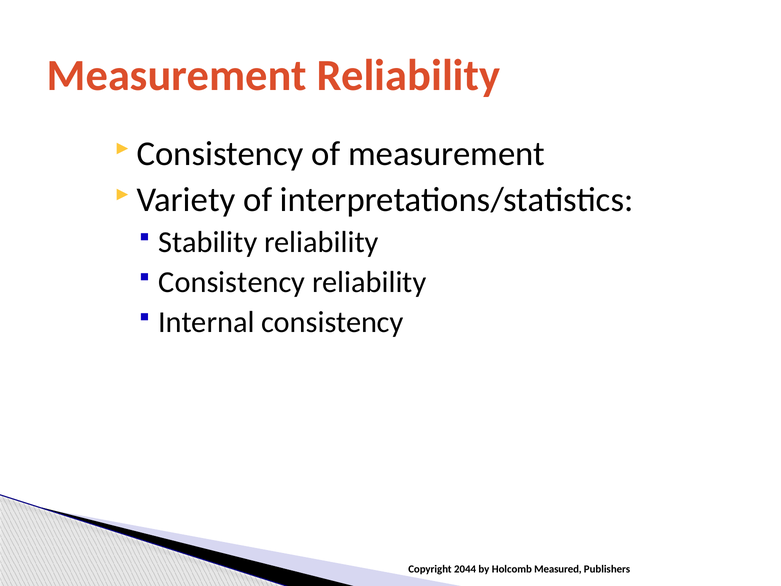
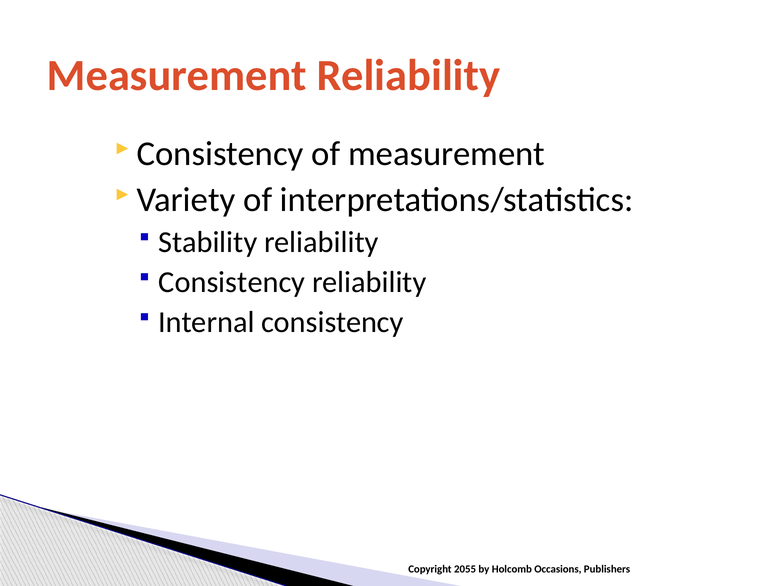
2044: 2044 -> 2055 (465, 569)
Measured: Measured -> Occasions (558, 569)
